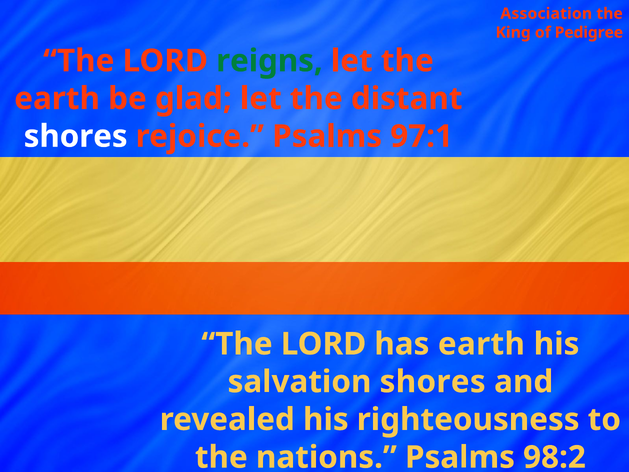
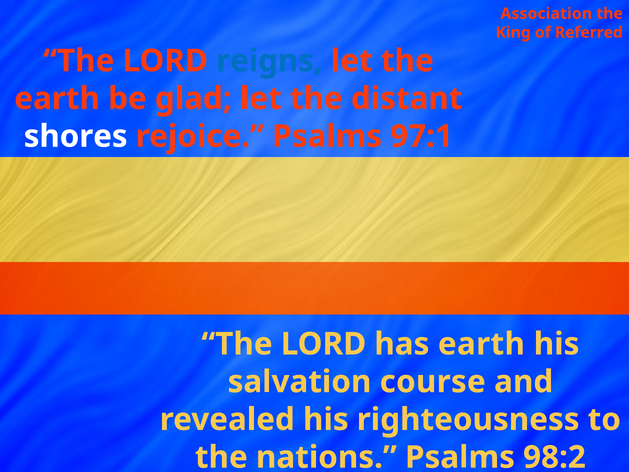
Pedigree: Pedigree -> Referred (589, 32)
reigns colour: green -> blue (269, 61)
salvation shores: shores -> course (433, 382)
